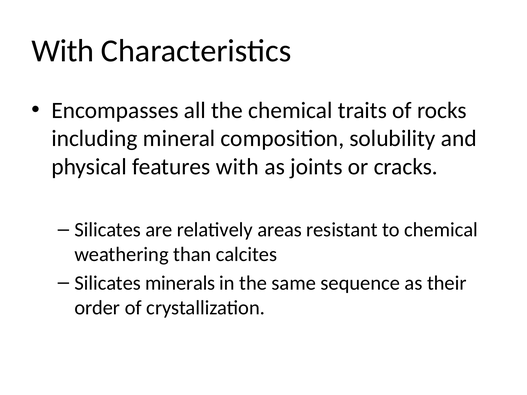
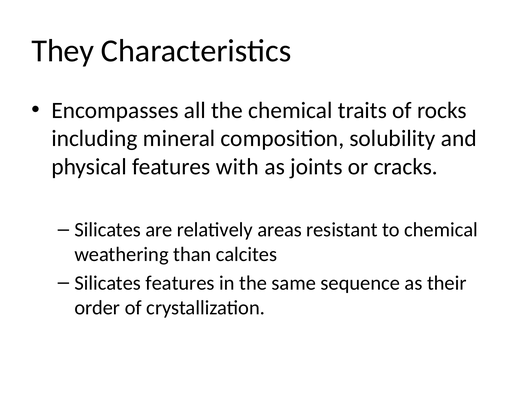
With: With -> They (63, 51)
Silicates minerals: minerals -> features (180, 283)
